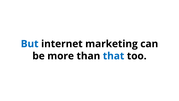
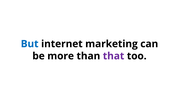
that colour: blue -> purple (114, 56)
